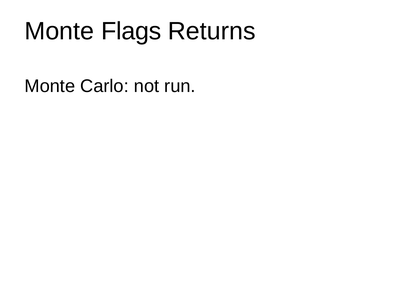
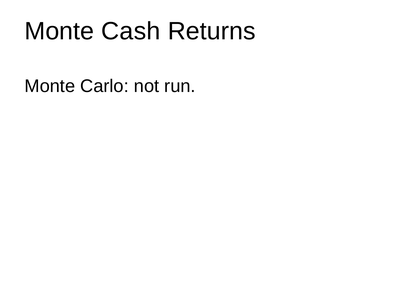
Flags: Flags -> Cash (131, 31)
